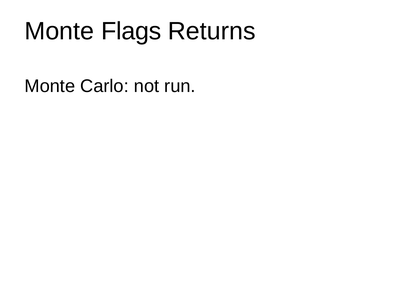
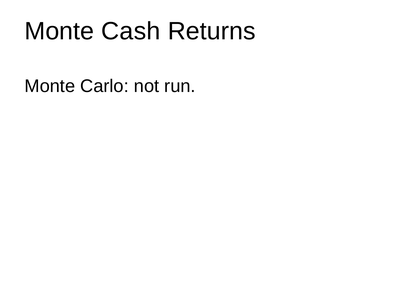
Flags: Flags -> Cash (131, 31)
